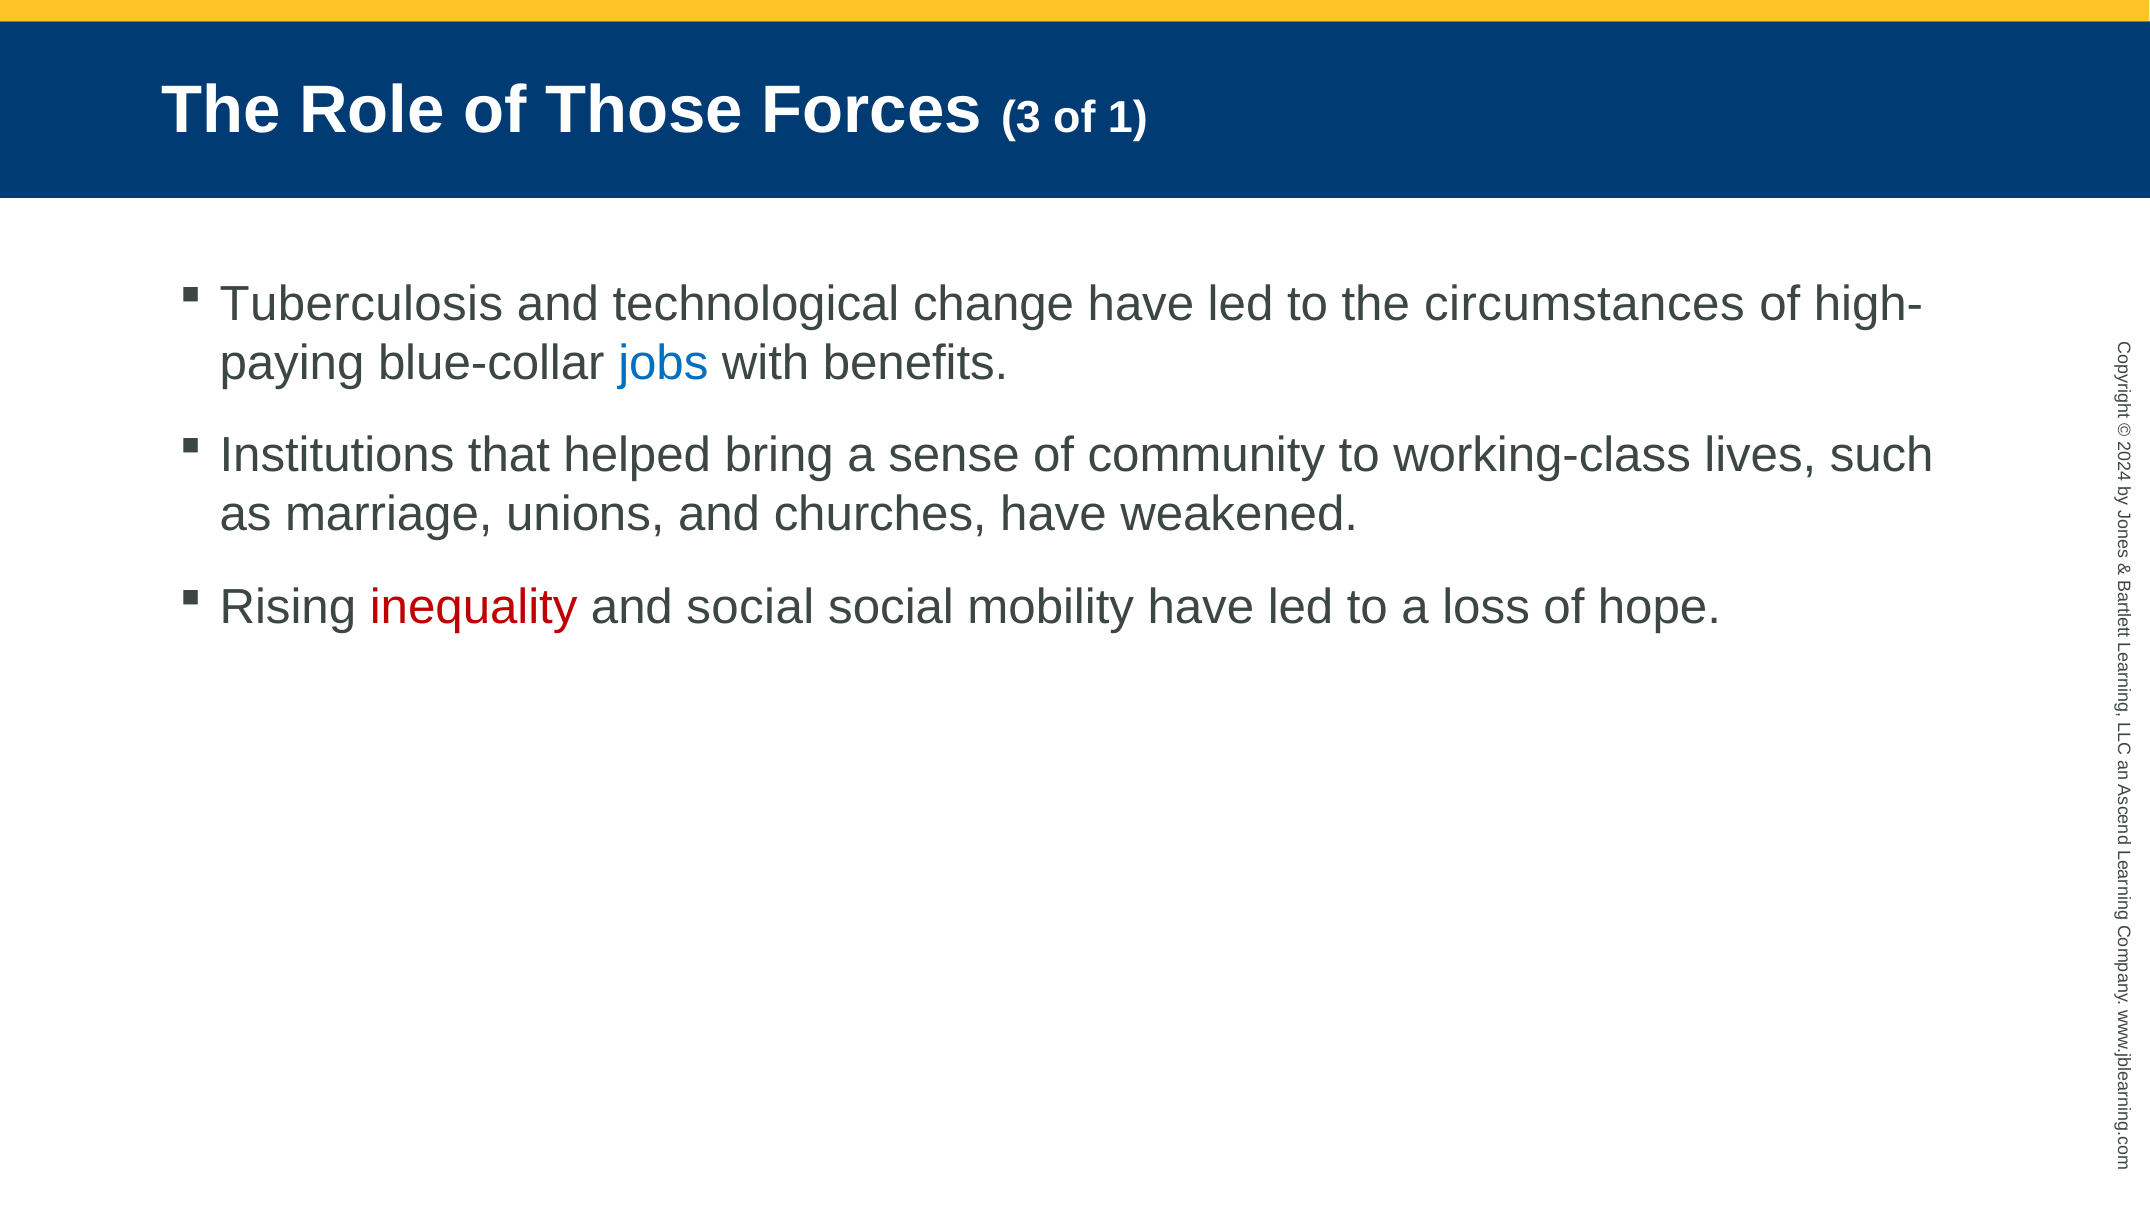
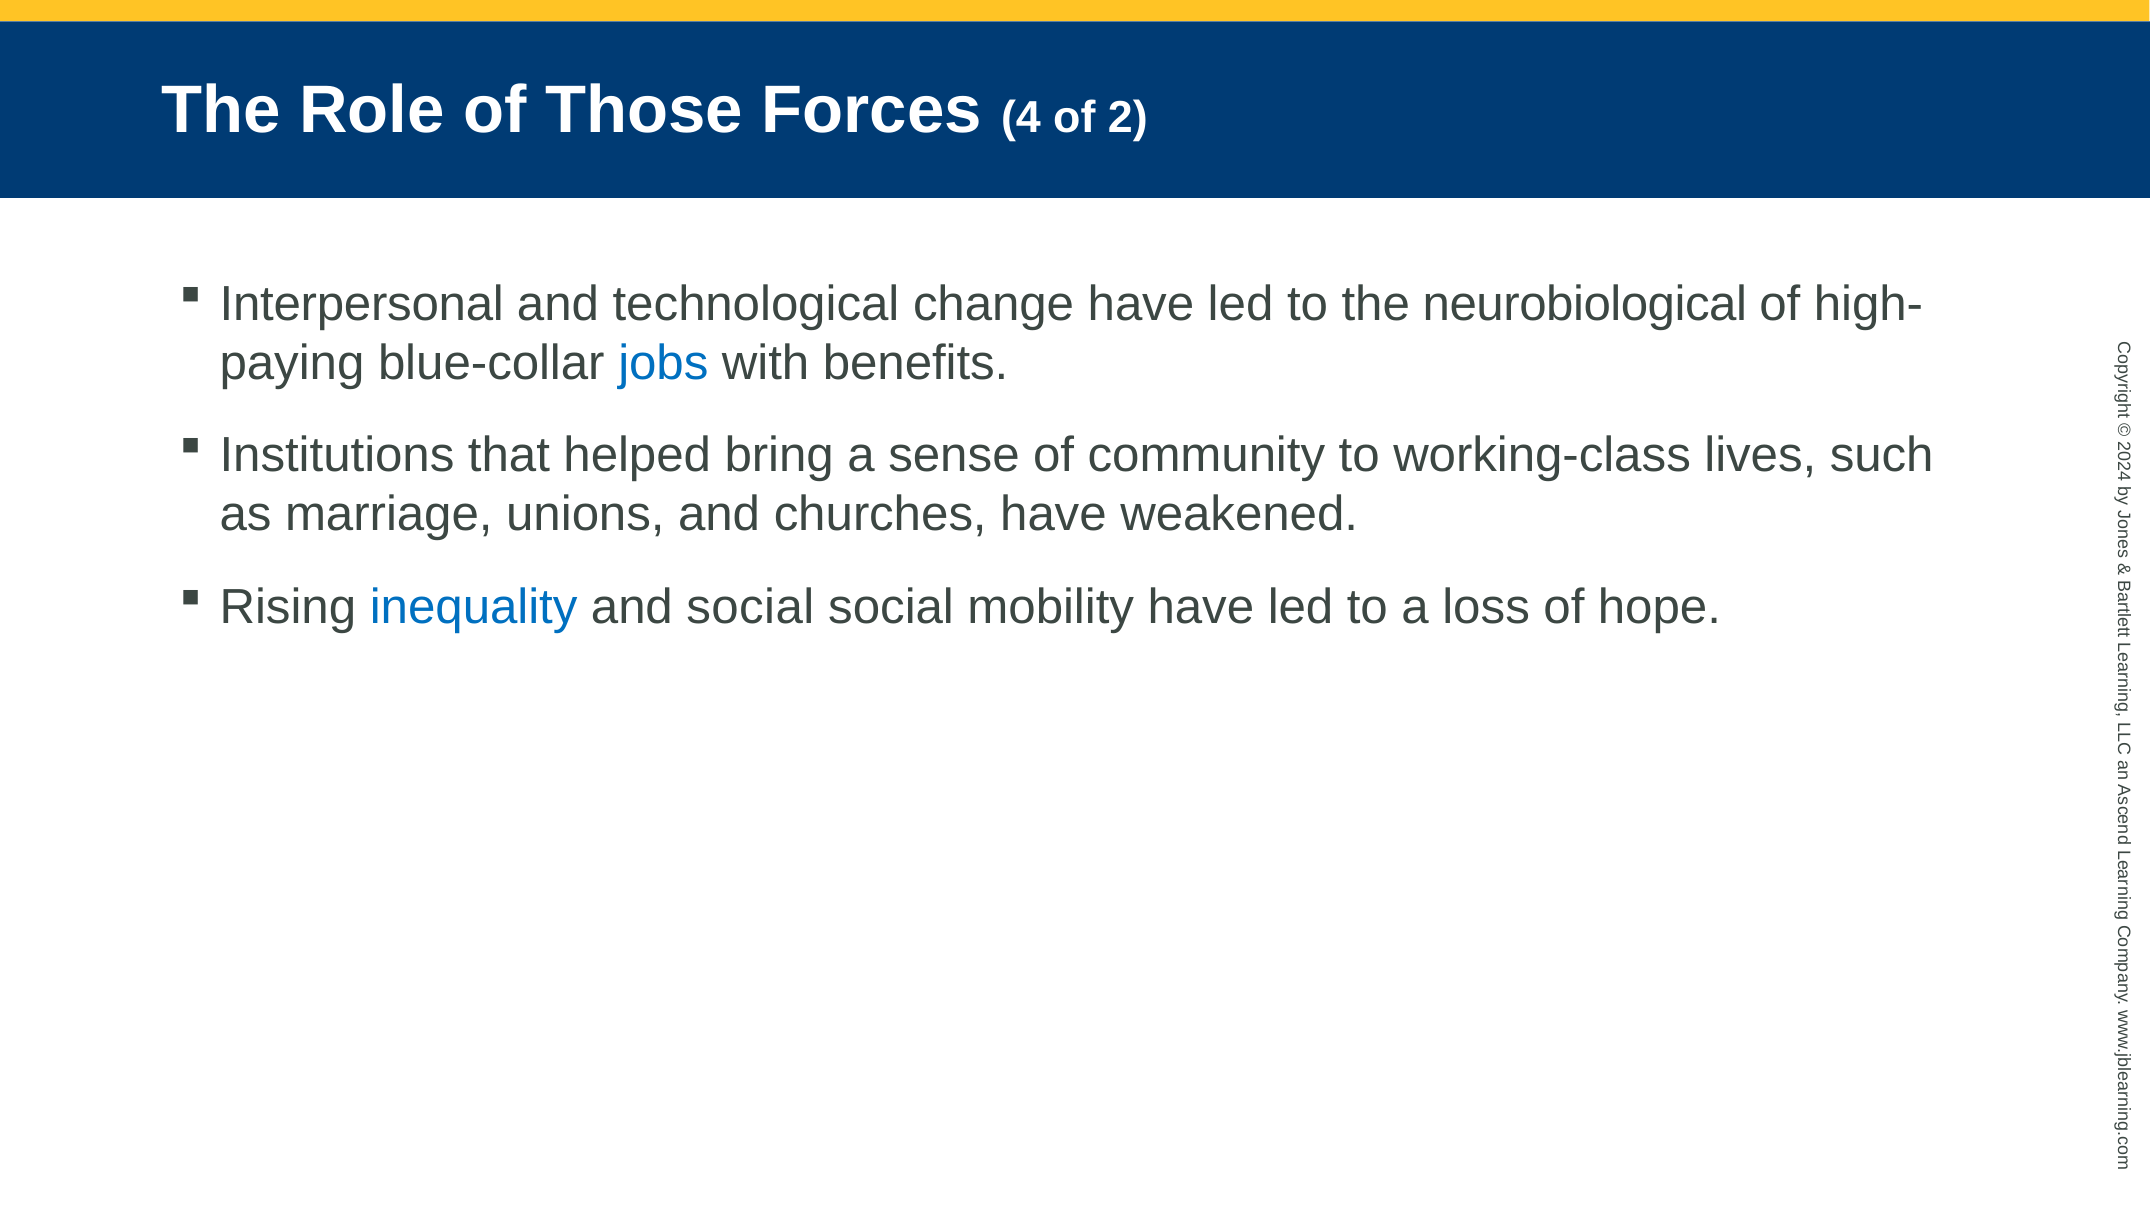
Forces 3: 3 -> 4 (1021, 118)
of 1: 1 -> 2 (1128, 118)
Tuberculosis: Tuberculosis -> Interpersonal (362, 304)
circumstances: circumstances -> neurobiological (1585, 304)
inequality colour: red -> blue (474, 608)
